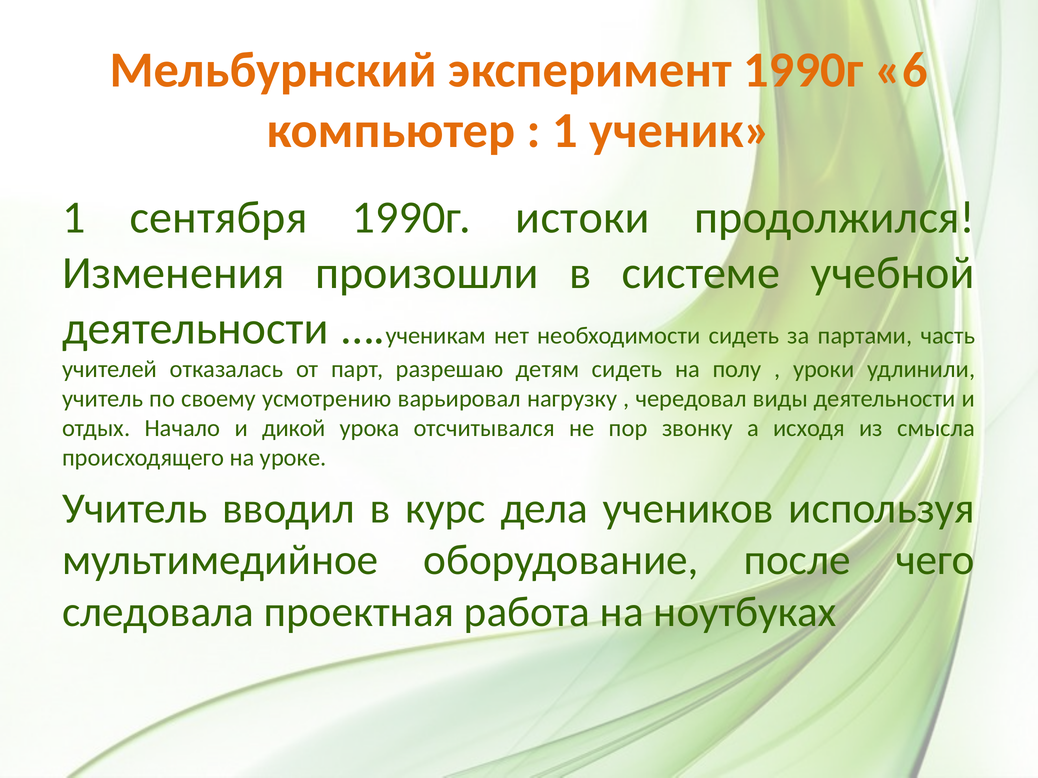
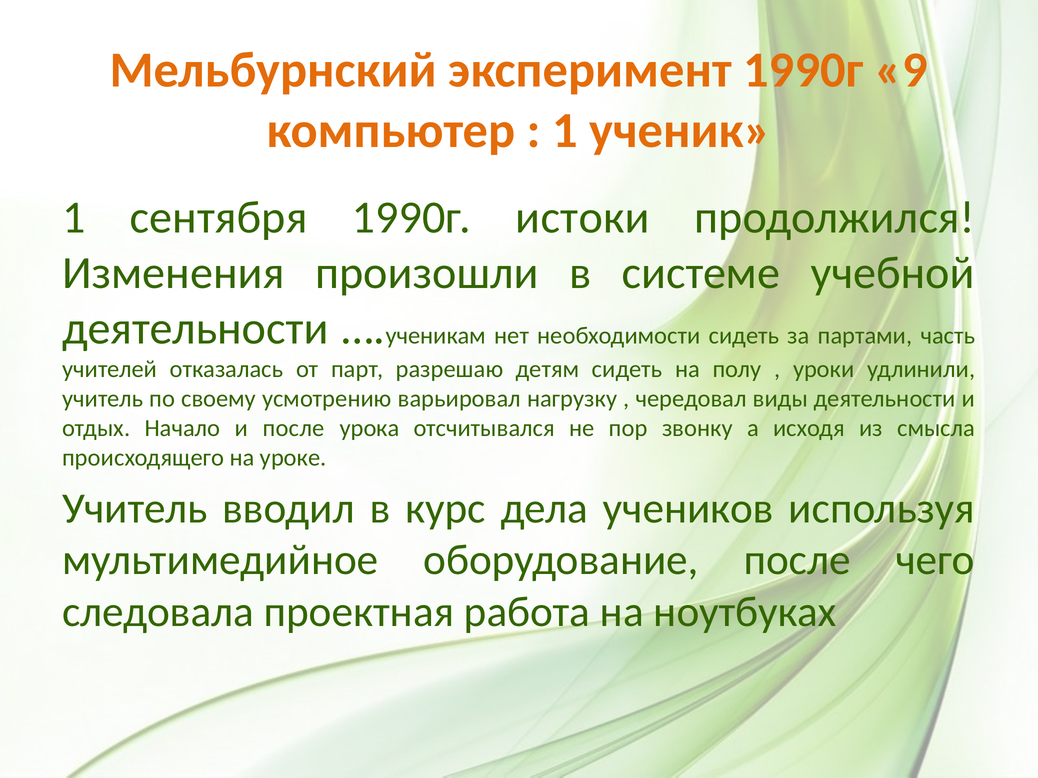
6: 6 -> 9 (901, 70)
и дикой: дикой -> после (294, 428)
